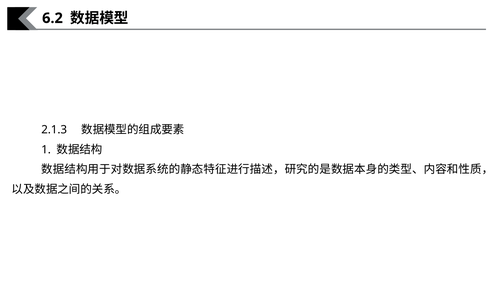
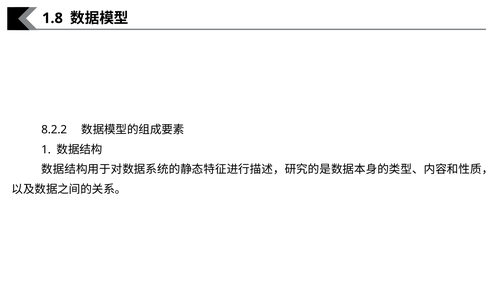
6.2: 6.2 -> 1.8 (52, 18)
2.1.3: 2.1.3 -> 8.2.2 (54, 130)
